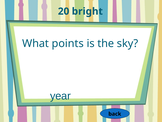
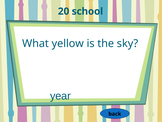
bright: bright -> school (87, 11)
points: points -> yellow (68, 43)
